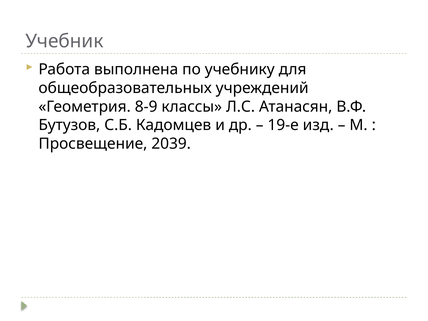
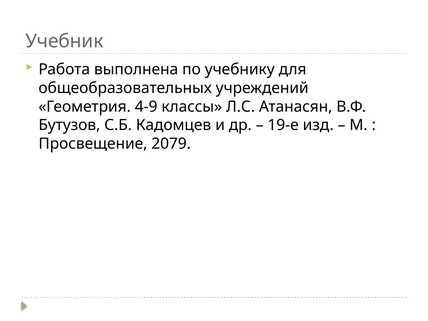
8-9: 8-9 -> 4-9 (146, 107)
2039: 2039 -> 2079 (171, 144)
